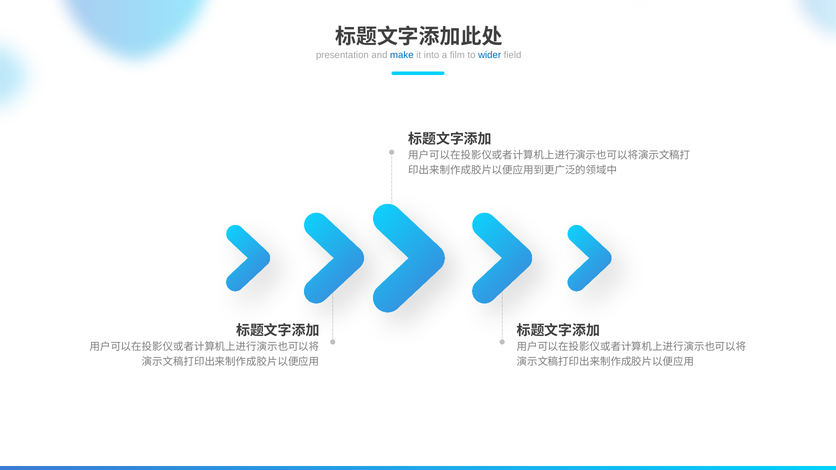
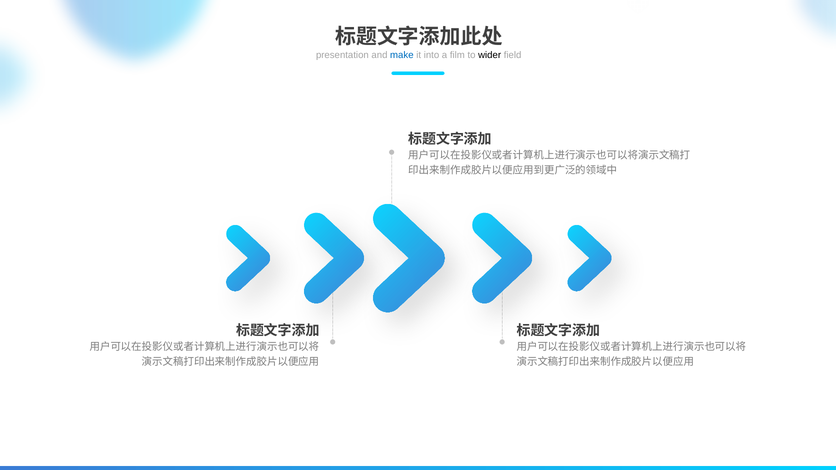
wider colour: blue -> black (490, 55)
